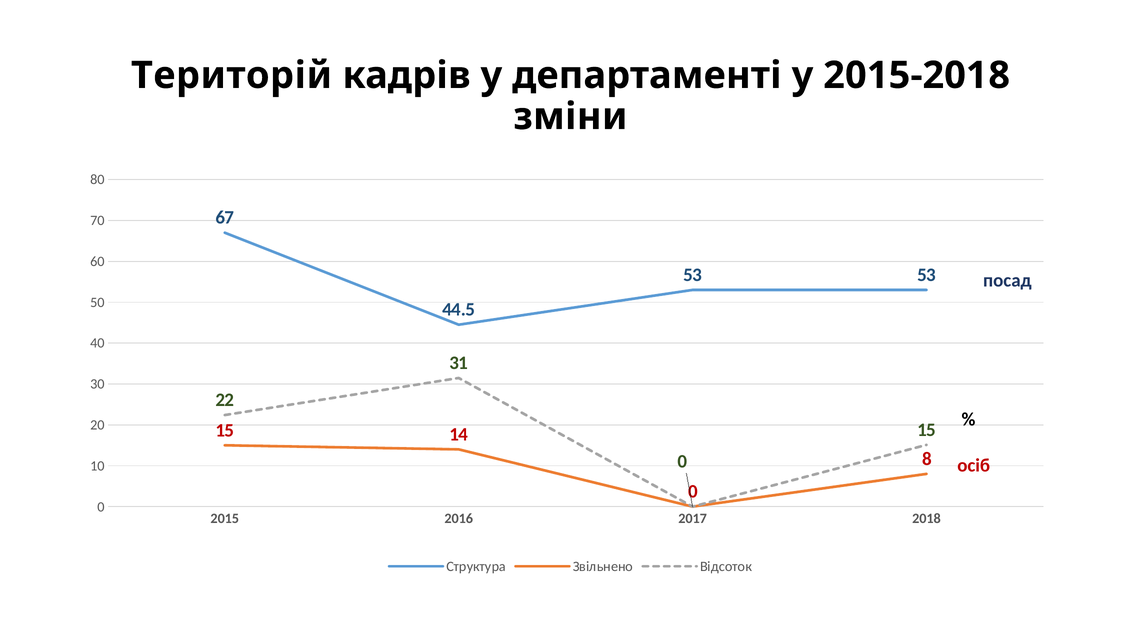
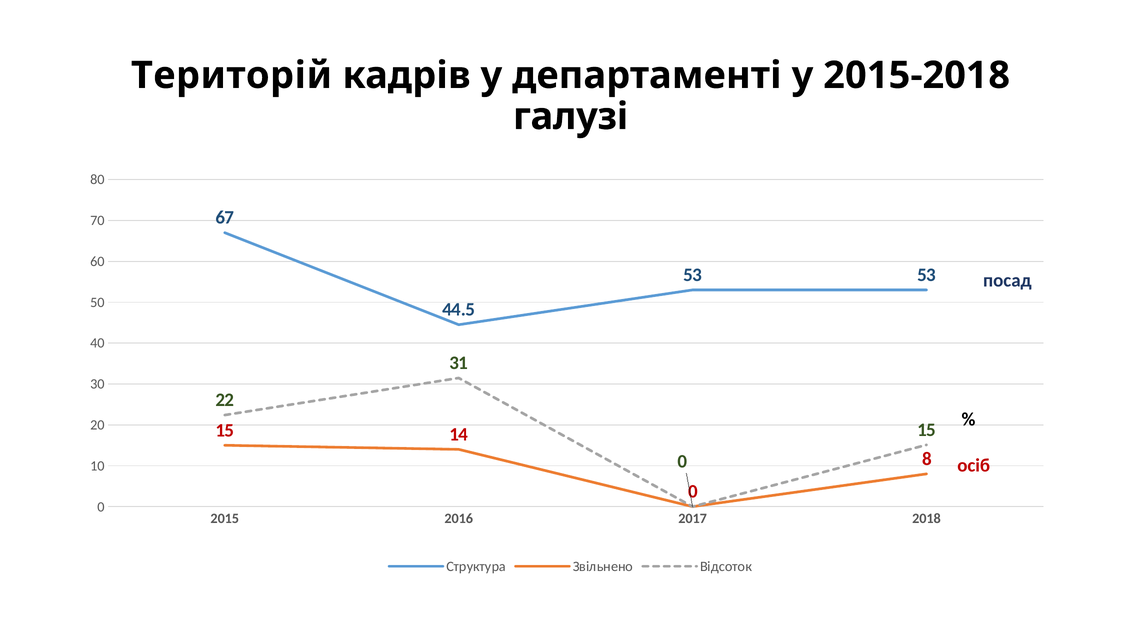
зміни: зміни -> галузі (571, 116)
